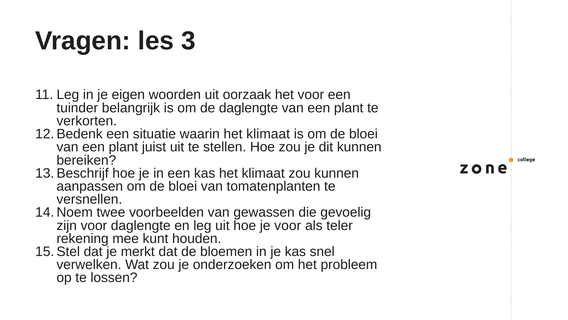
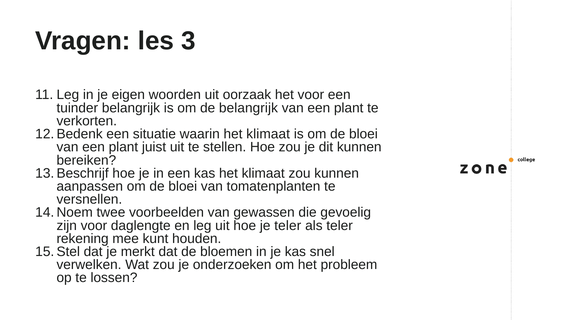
de daglengte: daglengte -> belangrijk (248, 108)
je voor: voor -> teler (288, 225)
